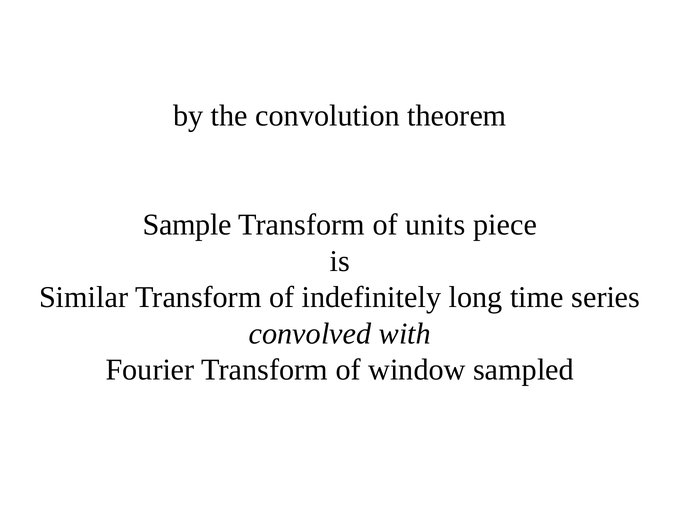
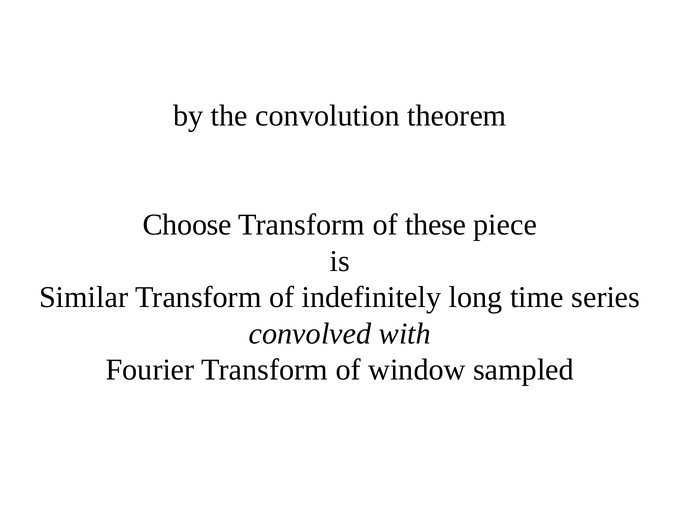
Sample: Sample -> Choose (187, 225)
units: units -> these (436, 225)
